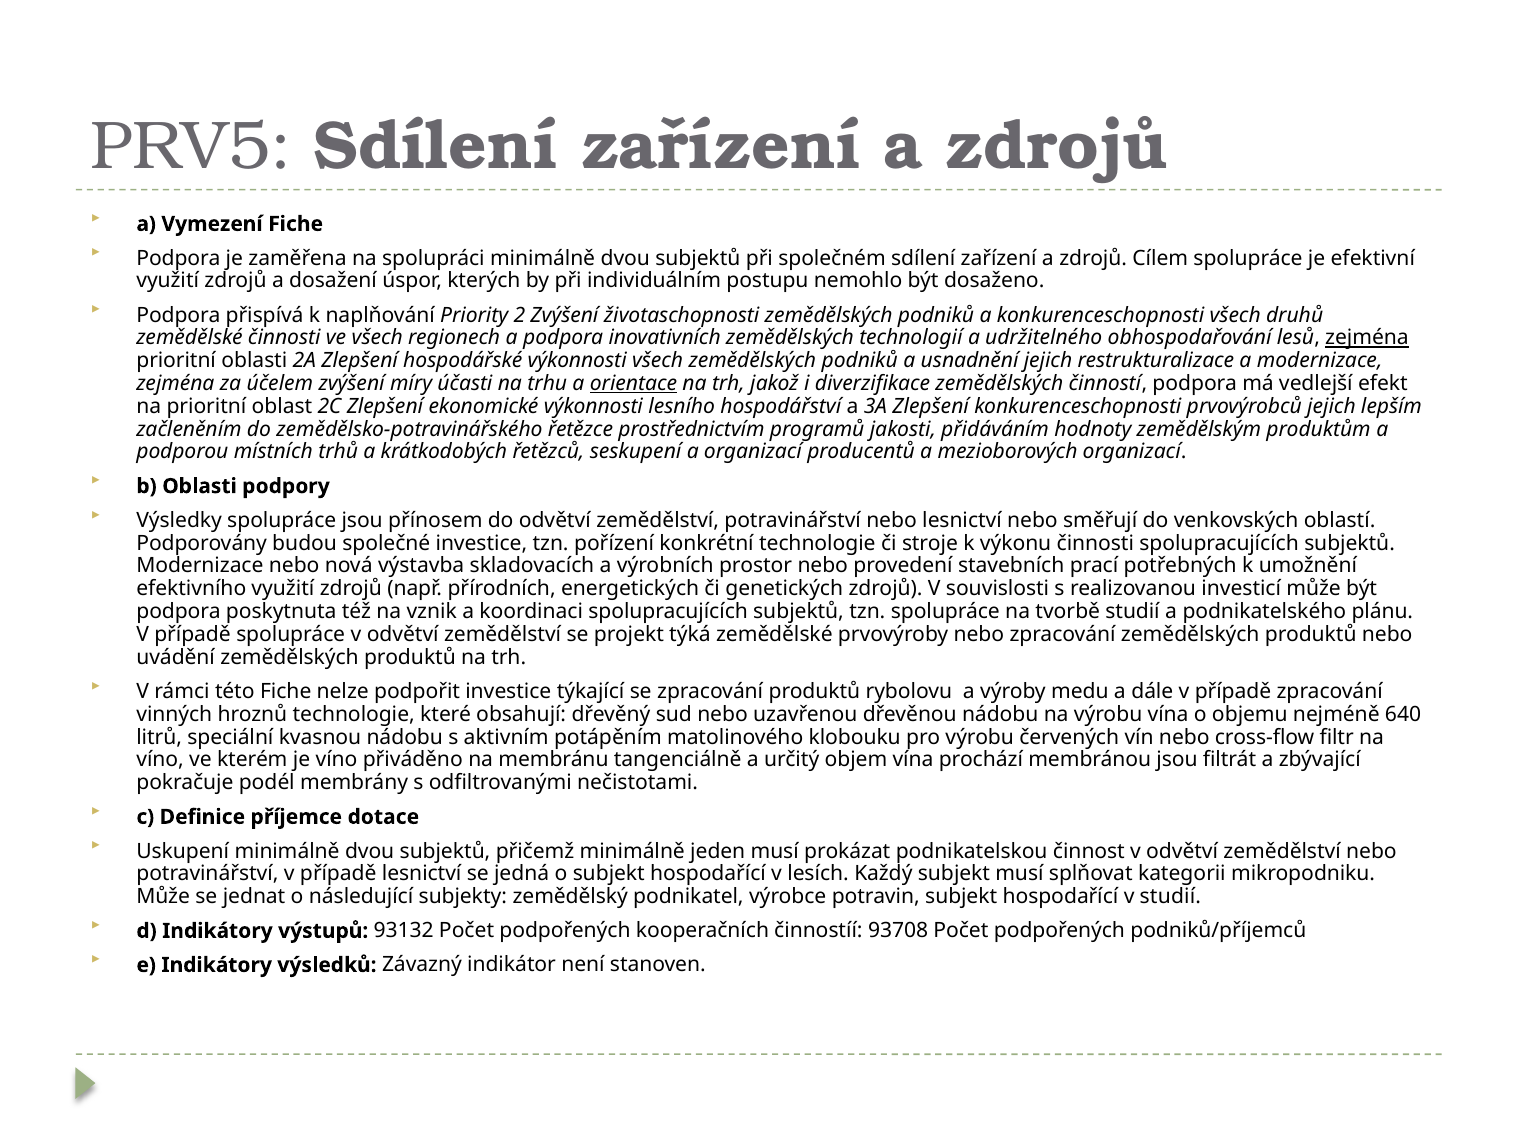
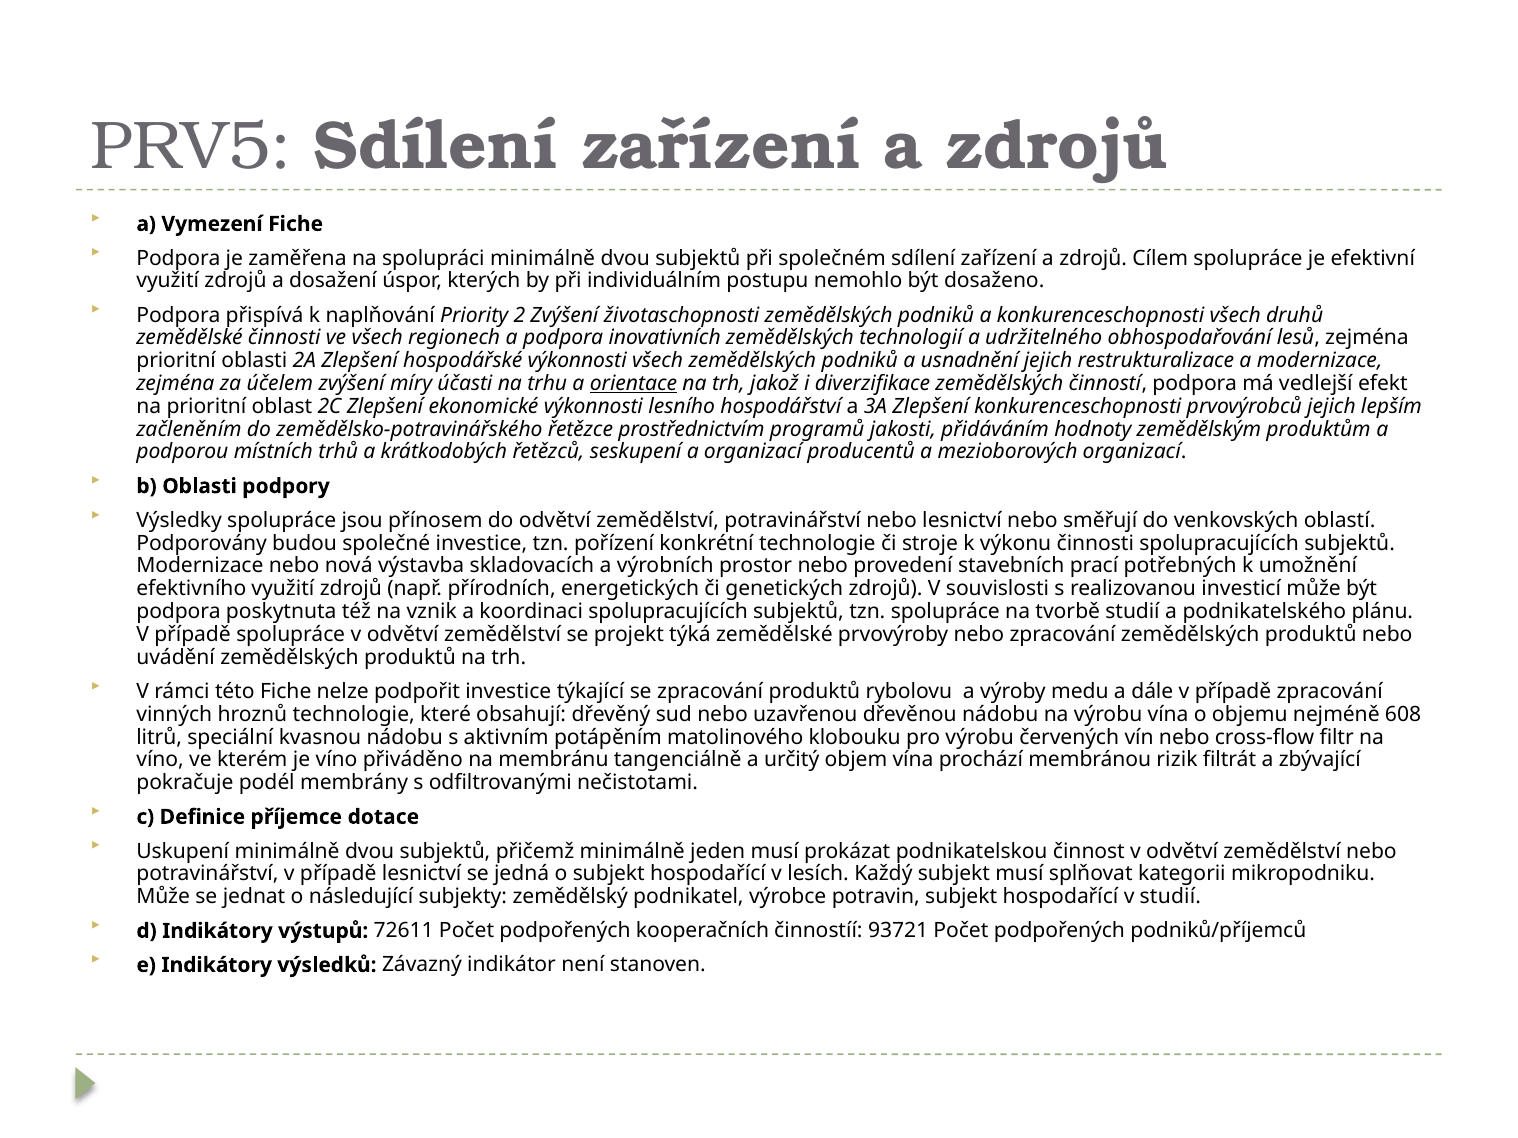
zejména underline: present -> none (1367, 338)
640: 640 -> 608 (1403, 715)
membránou jsou: jsou -> rizik (1177, 760)
93132: 93132 -> 72611 (404, 931)
93708: 93708 -> 93721 (898, 931)
